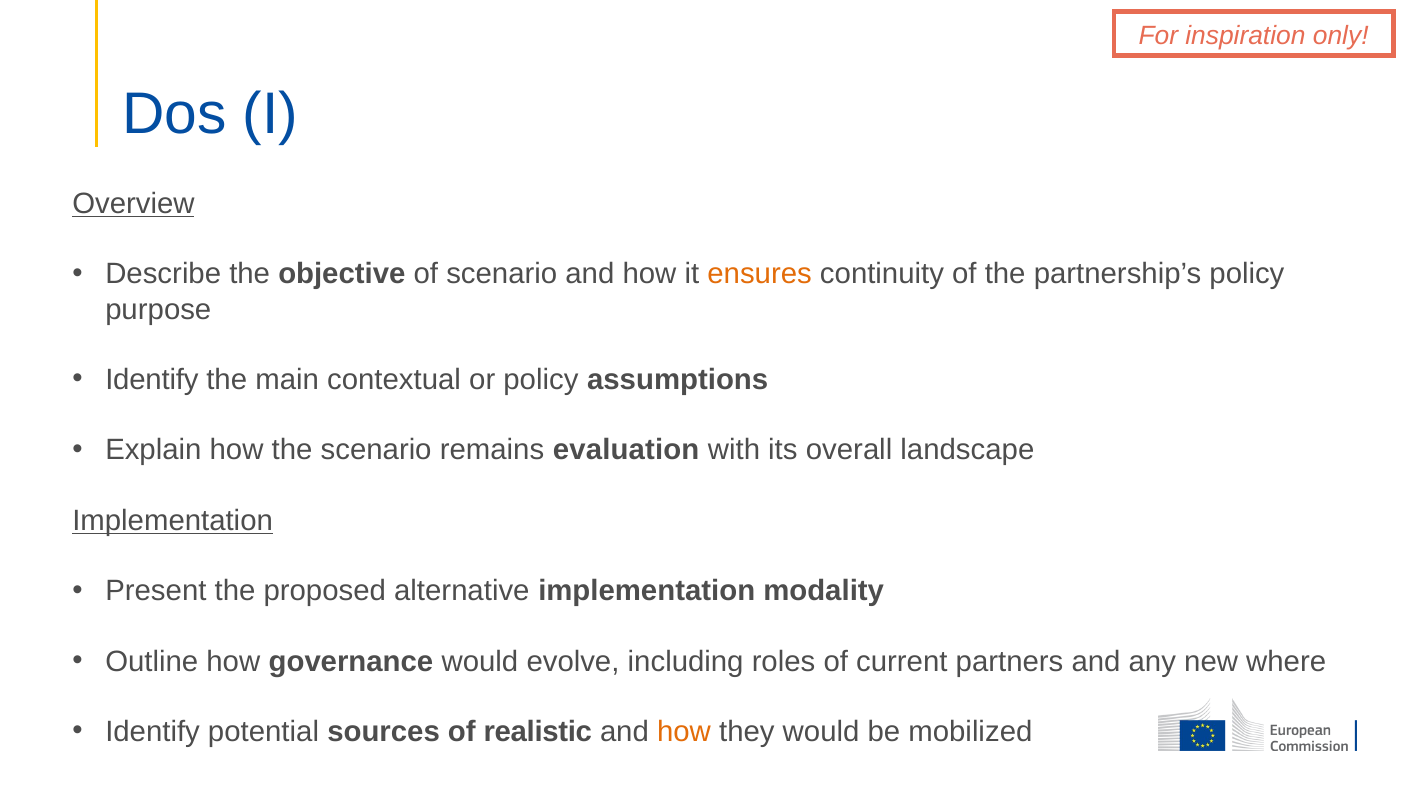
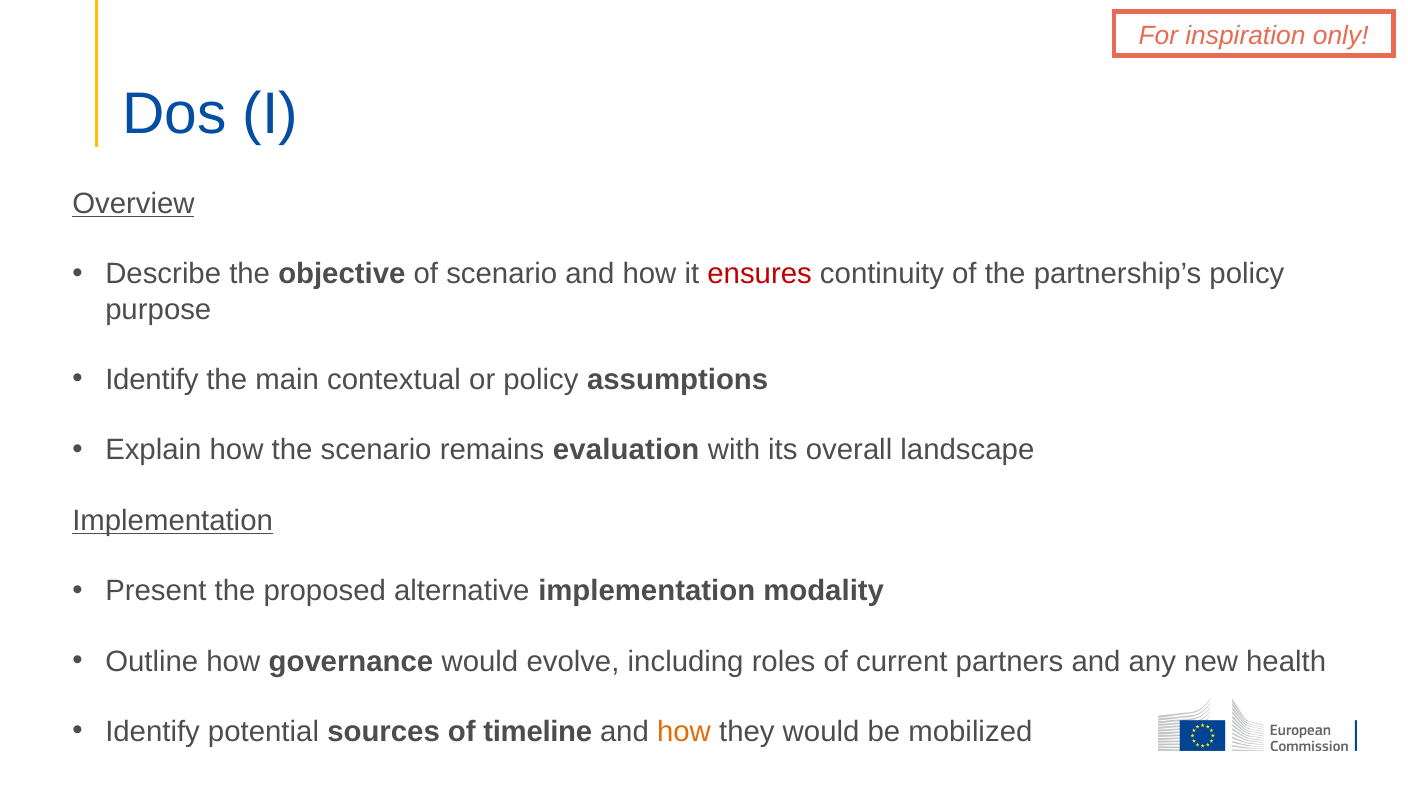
ensures colour: orange -> red (760, 274)
where: where -> health (1286, 661)
realistic: realistic -> timeline (538, 732)
